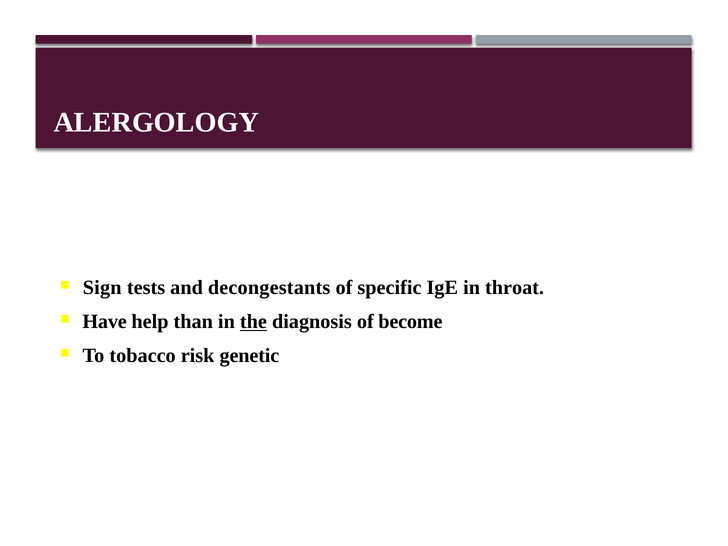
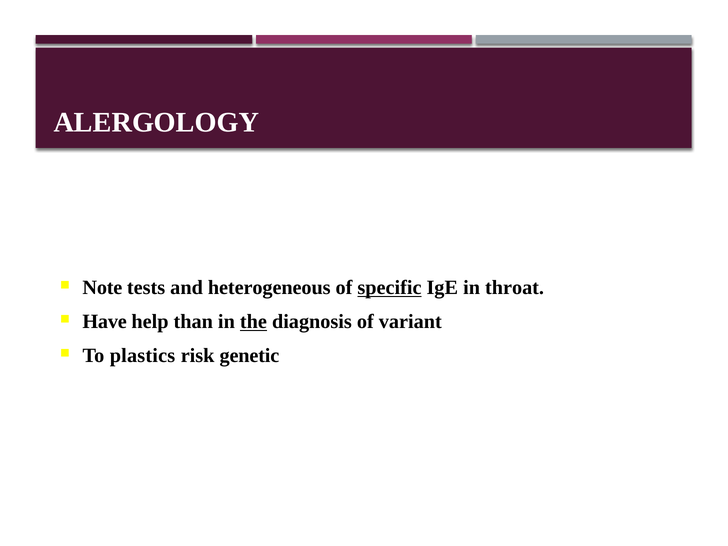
Sign: Sign -> Note (102, 288)
decongestants: decongestants -> heterogeneous (269, 288)
specific underline: none -> present (389, 288)
become: become -> variant (410, 322)
tobacco: tobacco -> plastics (142, 356)
